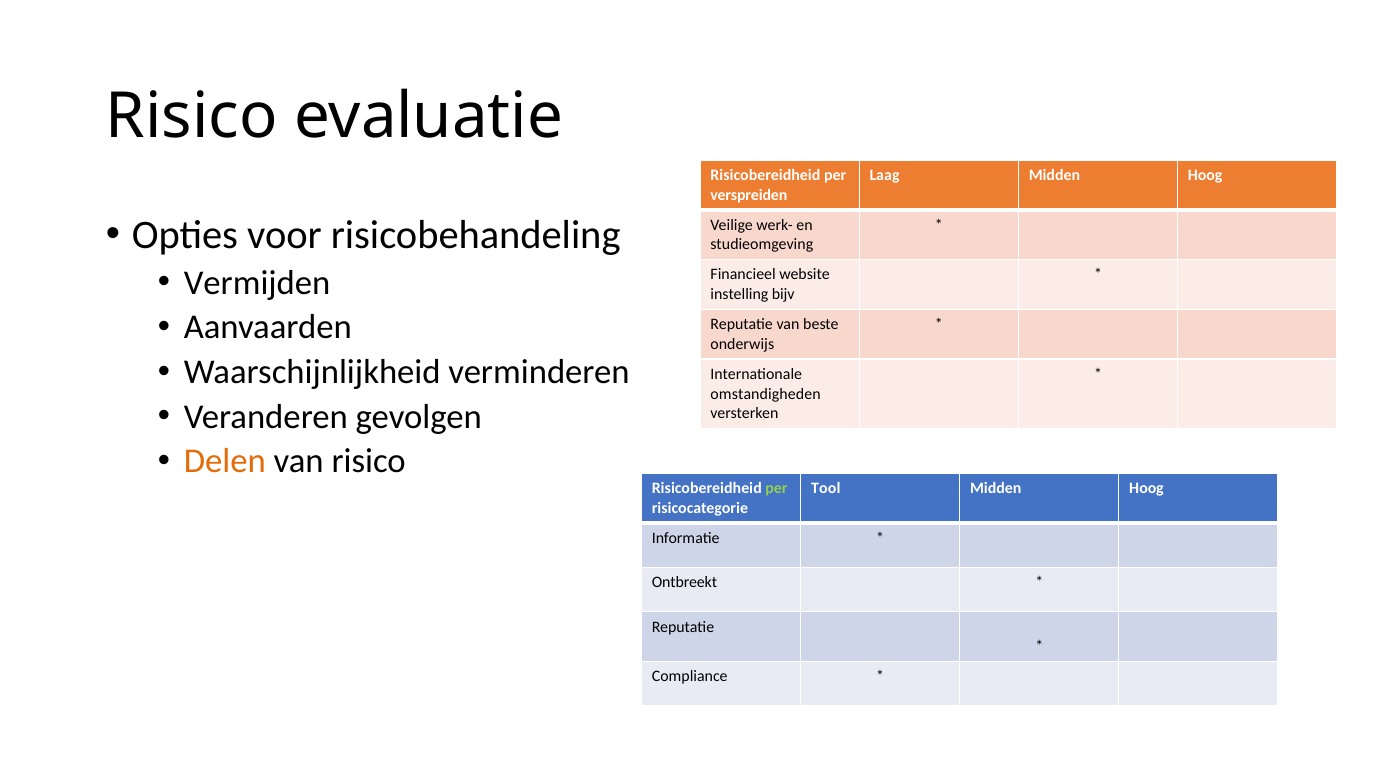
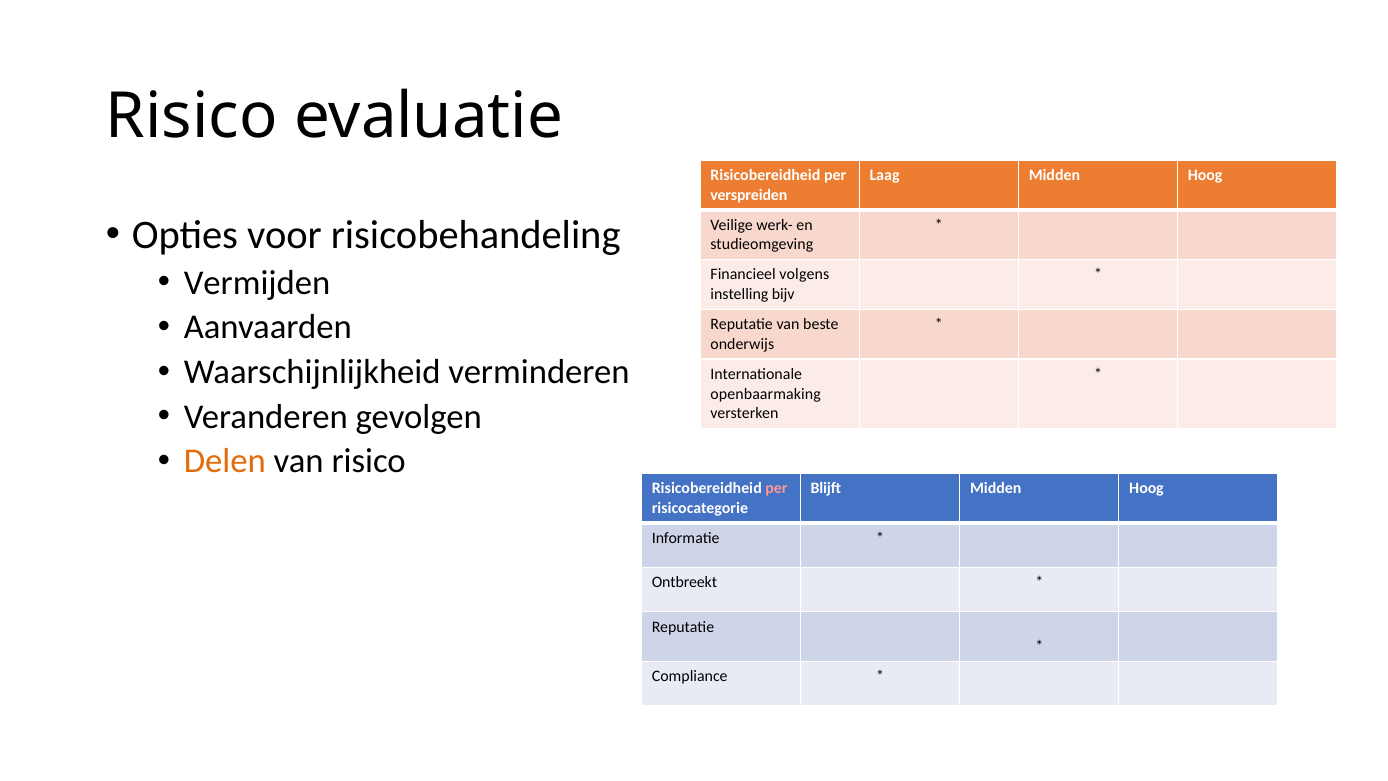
website: website -> volgens (804, 275)
omstandigheden: omstandigheden -> openbaarmaking (766, 394)
per colour: light green -> pink (776, 488)
Tool: Tool -> Blijft (826, 488)
